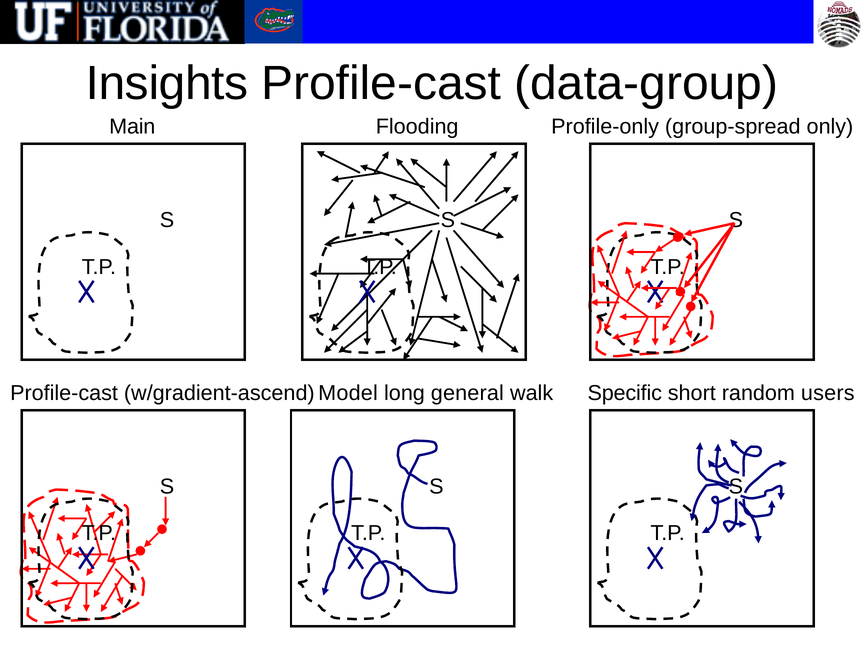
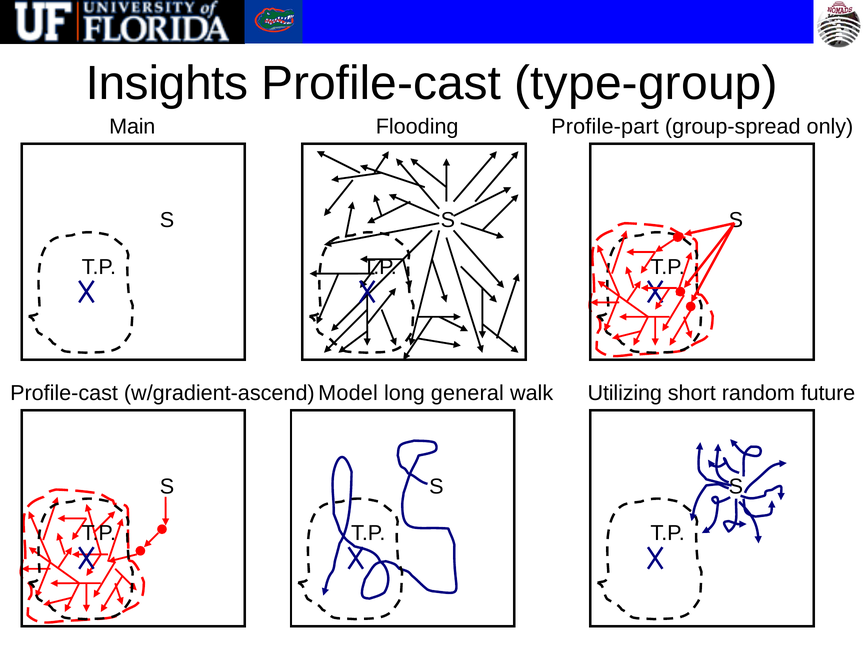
data-group: data-group -> type-group (646, 83)
Profile-only: Profile-only -> Profile-part (605, 127)
Specific: Specific -> Utilizing (625, 393)
users: users -> future (828, 393)
